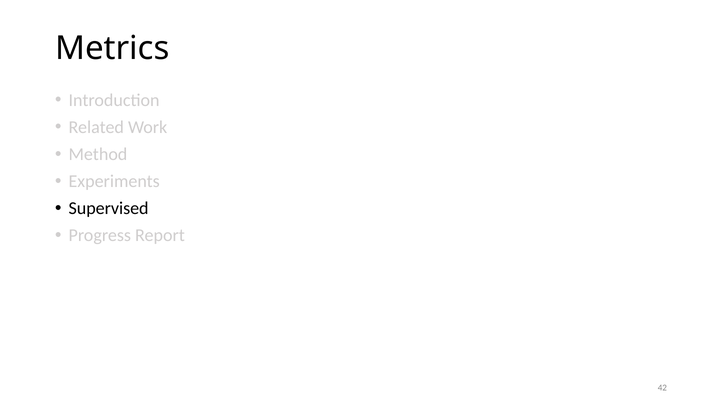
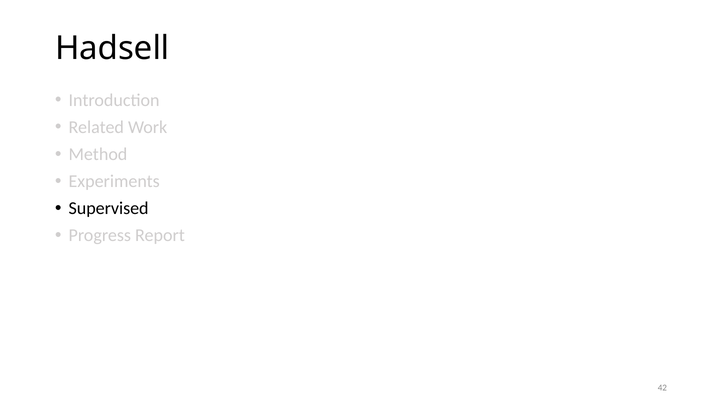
Metrics: Metrics -> Hadsell (112, 48)
